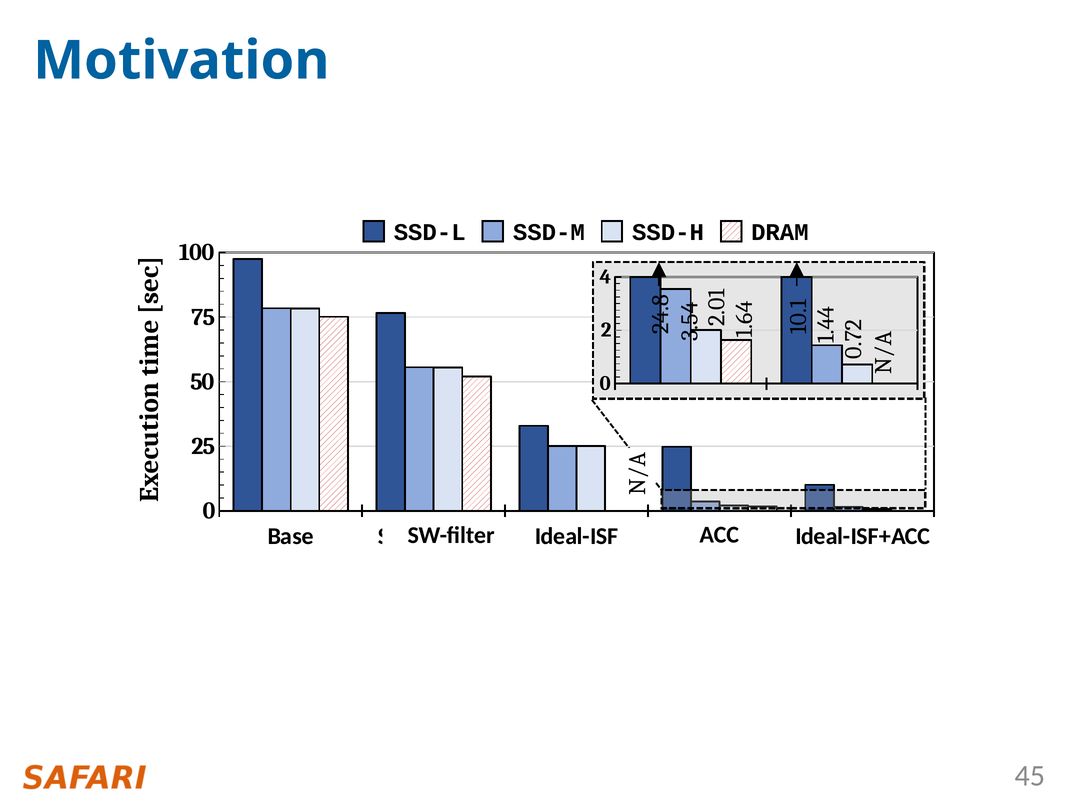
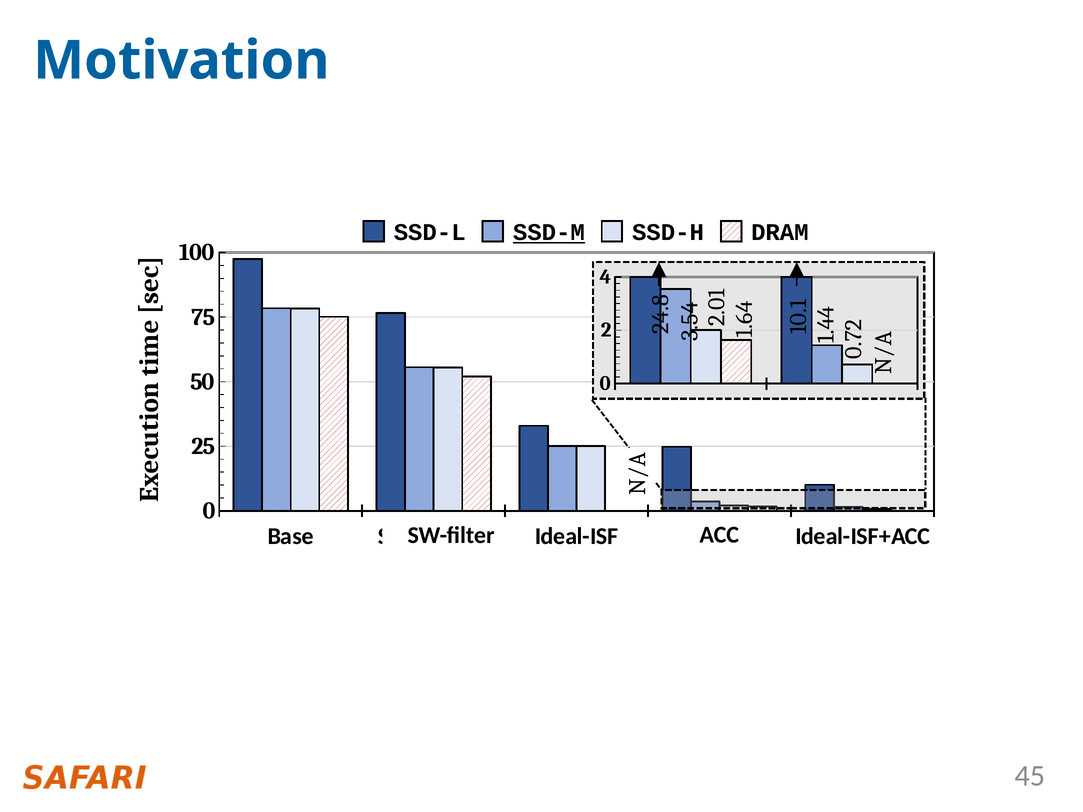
SSD-M underline: none -> present (549, 233)
